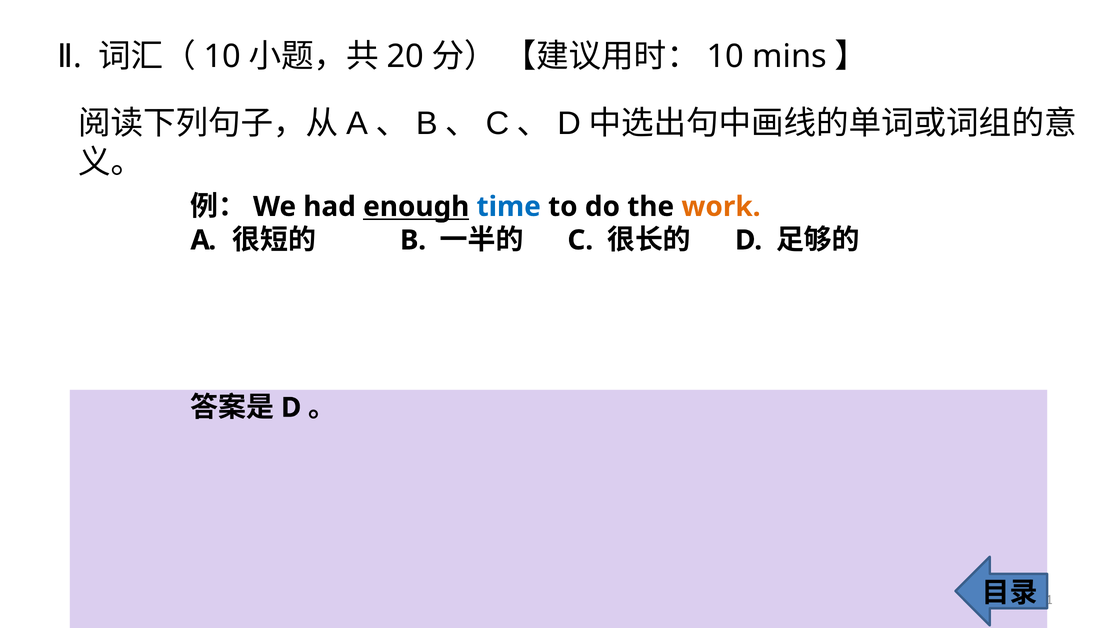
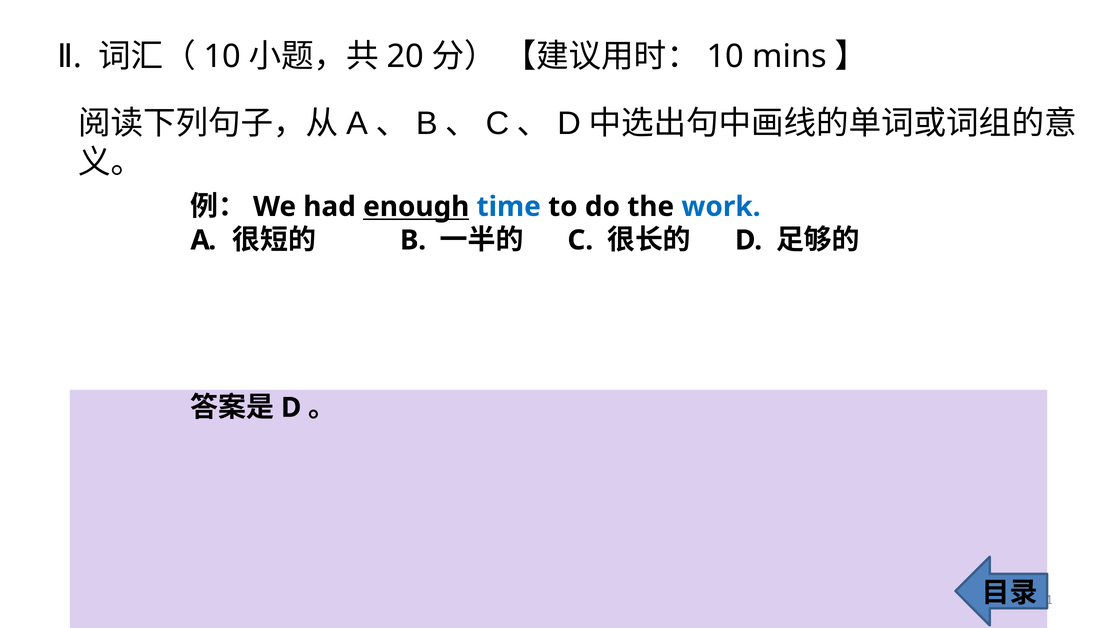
work colour: orange -> blue (721, 207)
